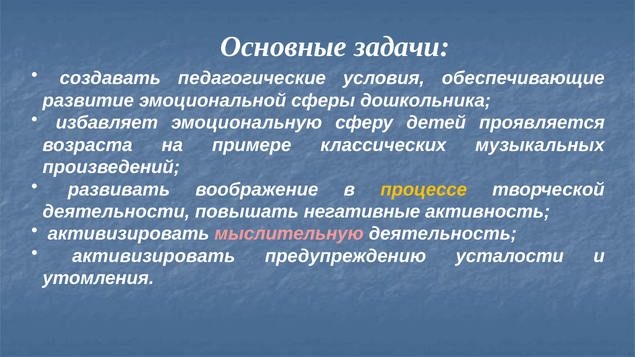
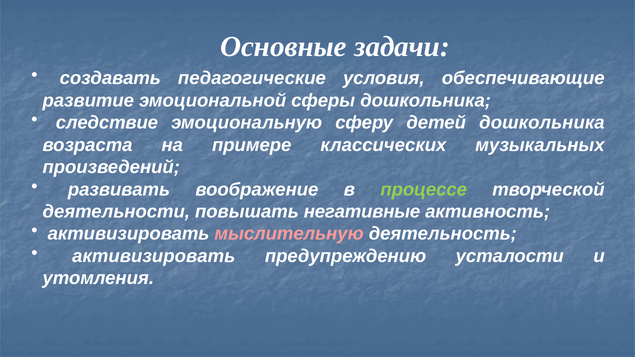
избавляет: избавляет -> следствие (107, 123)
детей проявляется: проявляется -> дошкольника (542, 123)
процессе colour: yellow -> light green (424, 190)
